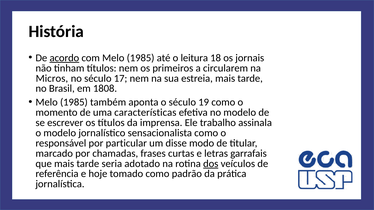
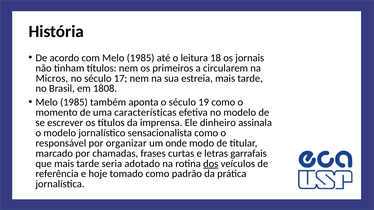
acordo underline: present -> none (64, 58)
trabalho: trabalho -> dinheiro (218, 123)
particular: particular -> organizar (126, 143)
disse: disse -> onde (176, 143)
